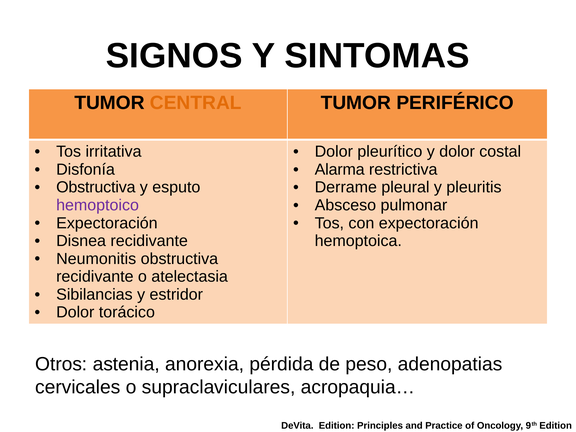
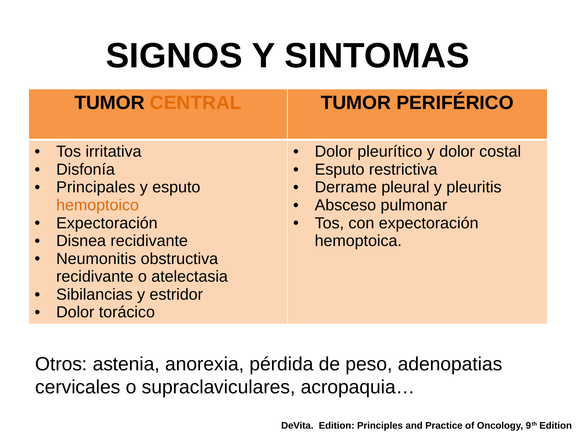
Alarma: Alarma -> Esputo (340, 170)
Obstructiva: Obstructiva -> Principales (96, 187)
hemoptoico colour: purple -> orange (98, 205)
